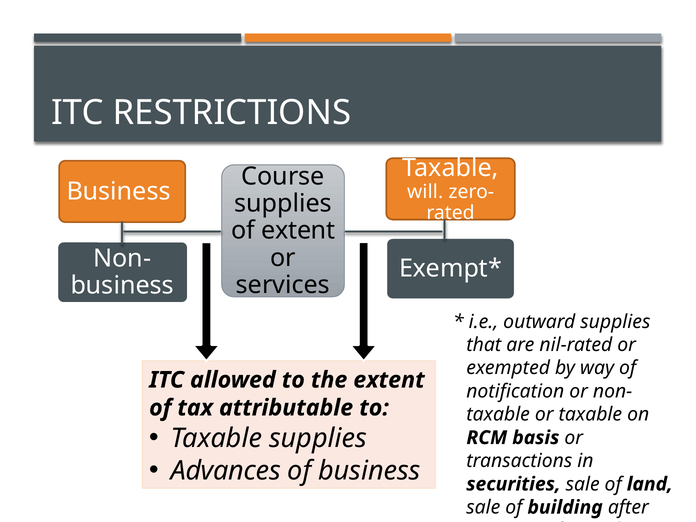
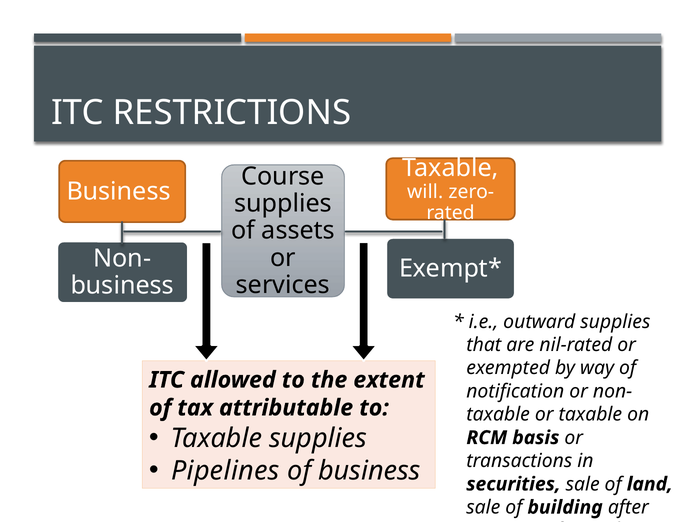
of extent: extent -> assets (298, 231)
Advances: Advances -> Pipelines (225, 471)
